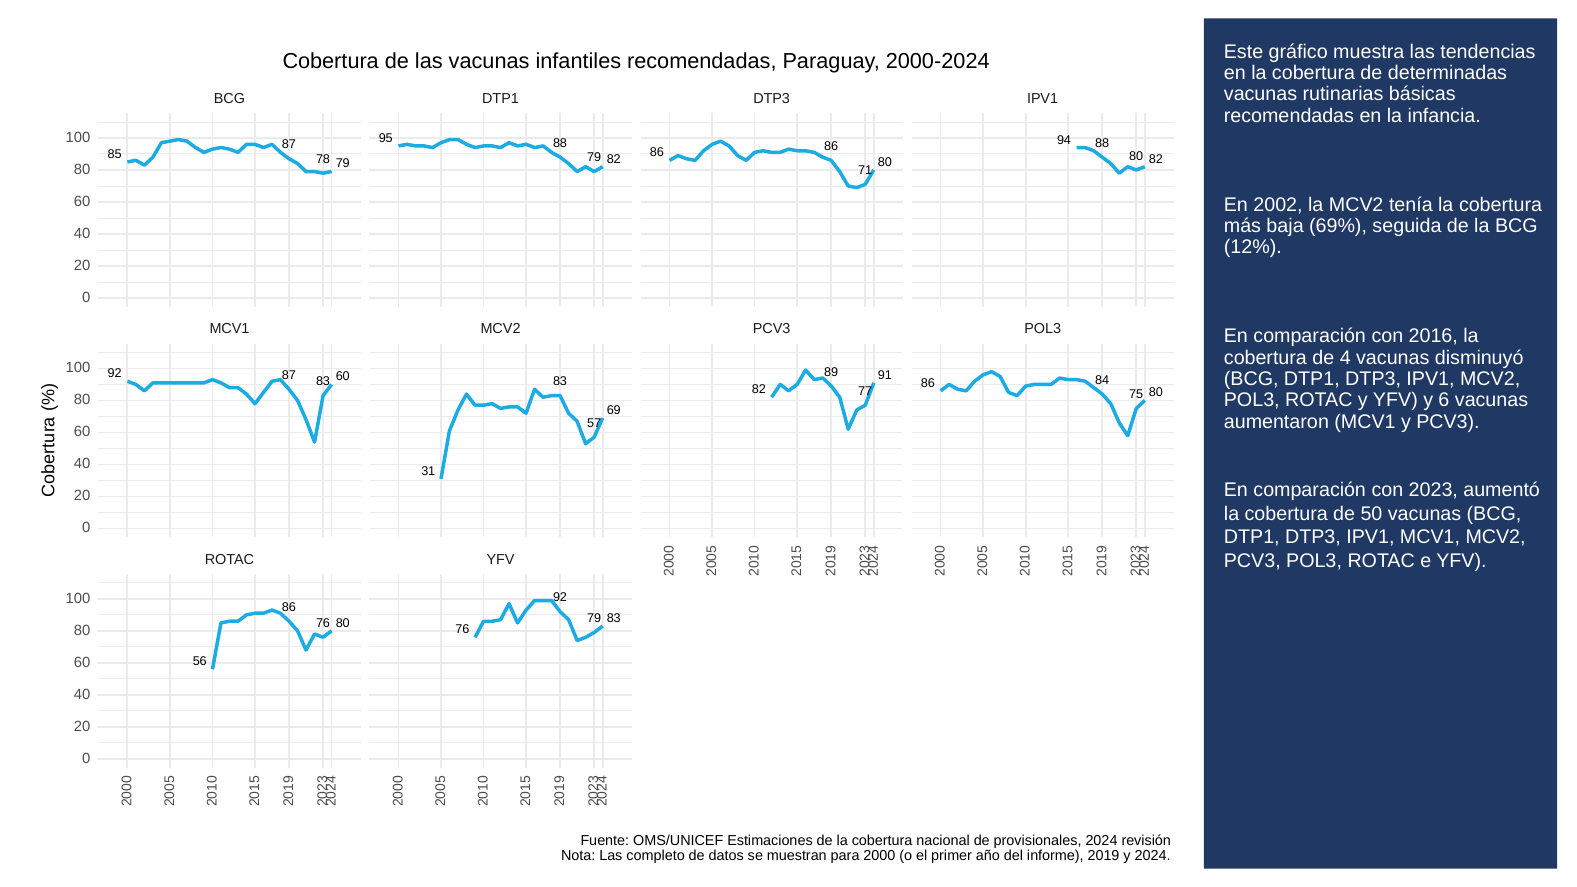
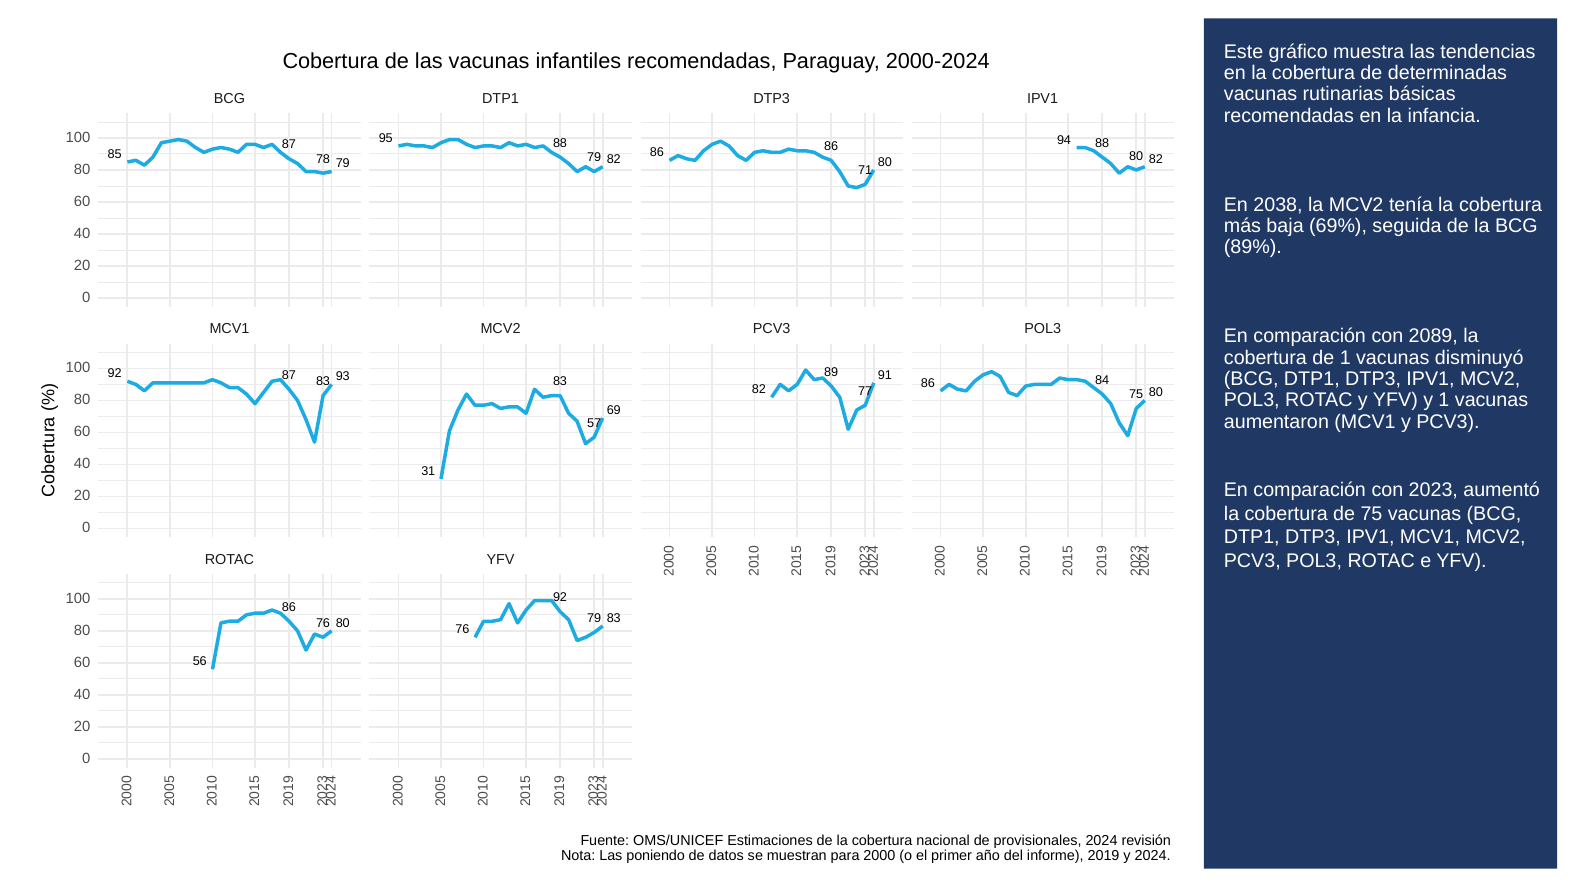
2002: 2002 -> 2038 (1278, 205)
12%: 12% -> 89% (1253, 247)
2016: 2016 -> 2089 (1433, 336)
de 4: 4 -> 1 (1345, 358)
92 60: 60 -> 93 (343, 377)
y 6: 6 -> 1 (1444, 400)
de 50: 50 -> 75 (1371, 514)
completo: completo -> poniendo (656, 856)
